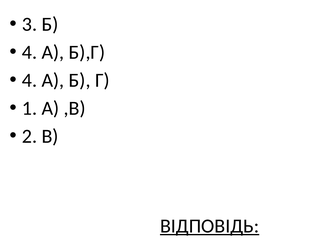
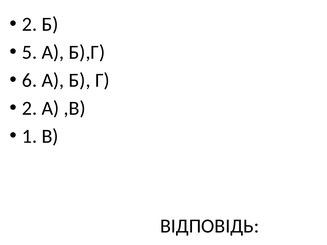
3: 3 -> 2 (30, 24)
4: 4 -> 5 (30, 52)
4: 4 -> 6 (30, 80)
1: 1 -> 2 (30, 108)
2: 2 -> 1 (30, 136)
ВІДПОВІДЬ underline: present -> none (210, 226)
